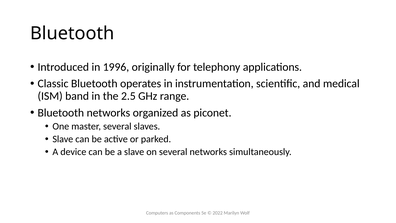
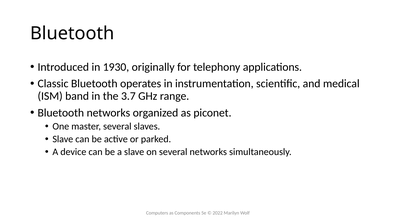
1996: 1996 -> 1930 (116, 67)
2.5: 2.5 -> 3.7 (128, 96)
